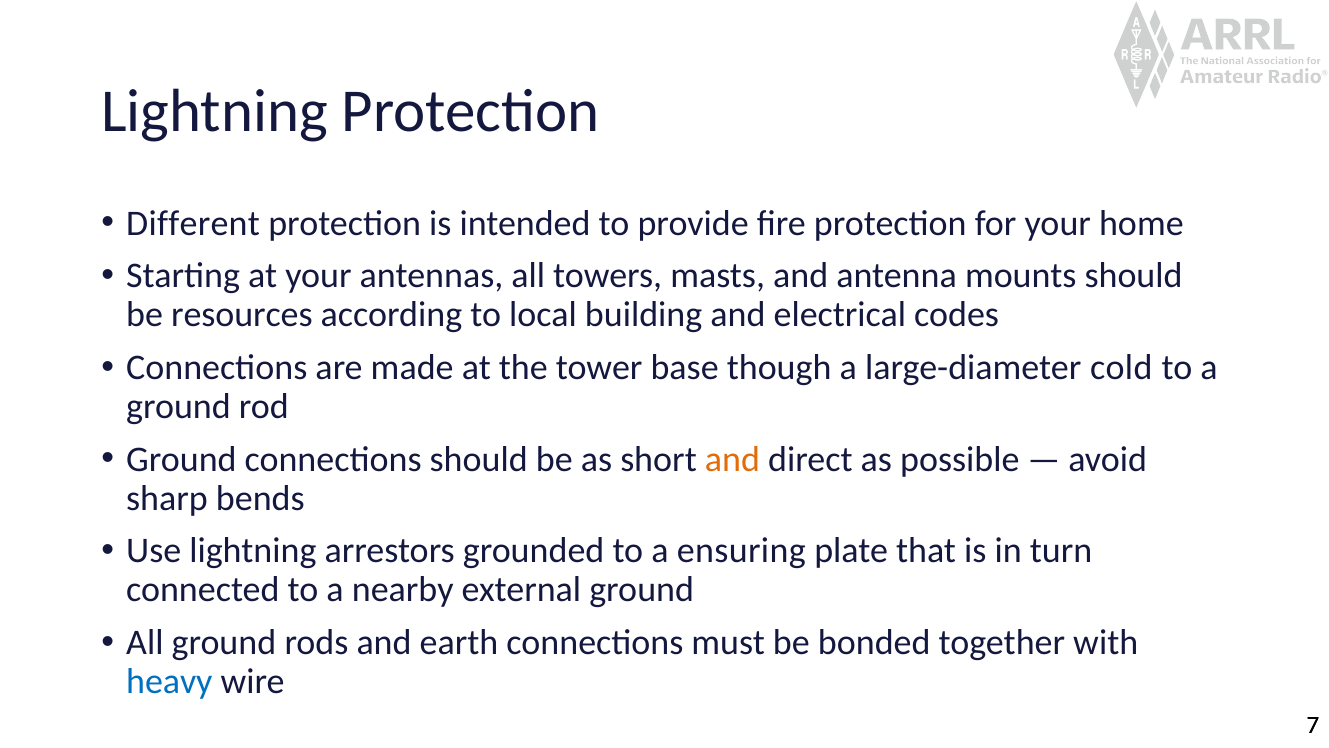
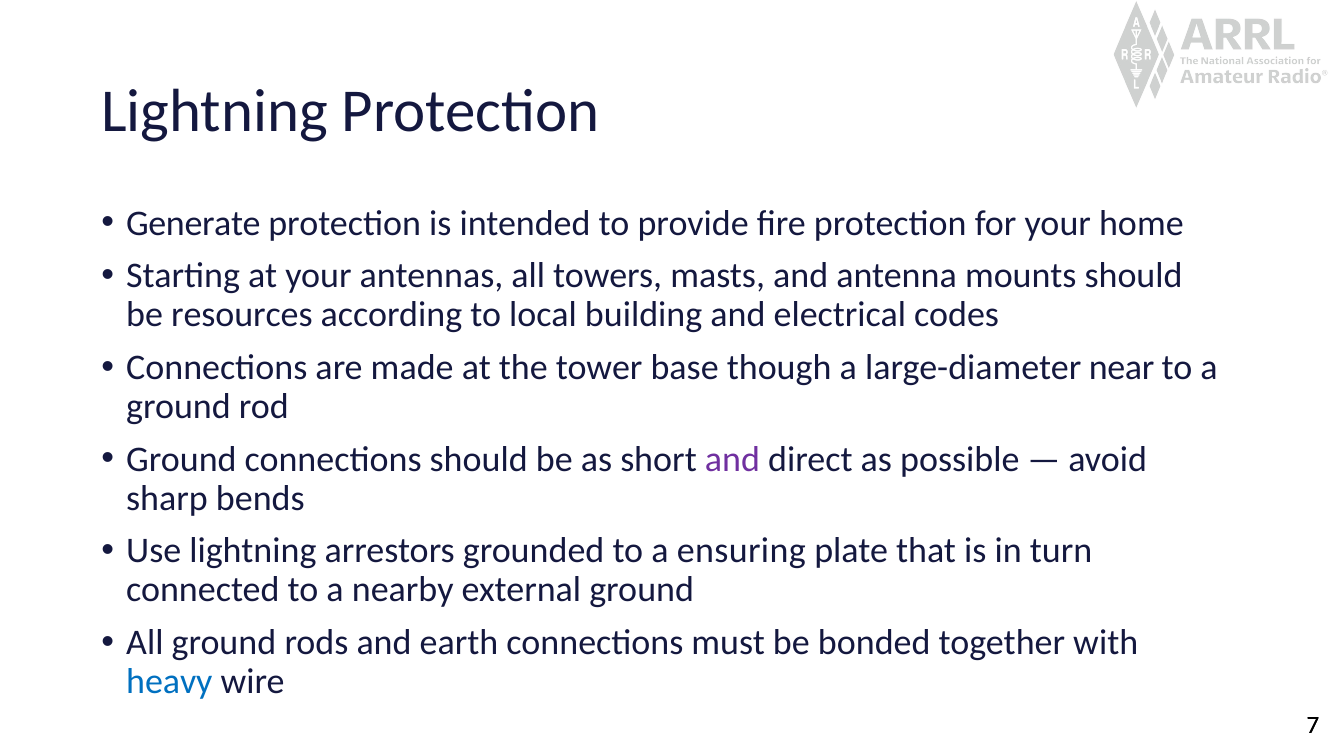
Different: Different -> Generate (193, 223)
cold: cold -> near (1122, 367)
and colour: orange -> purple (732, 459)
